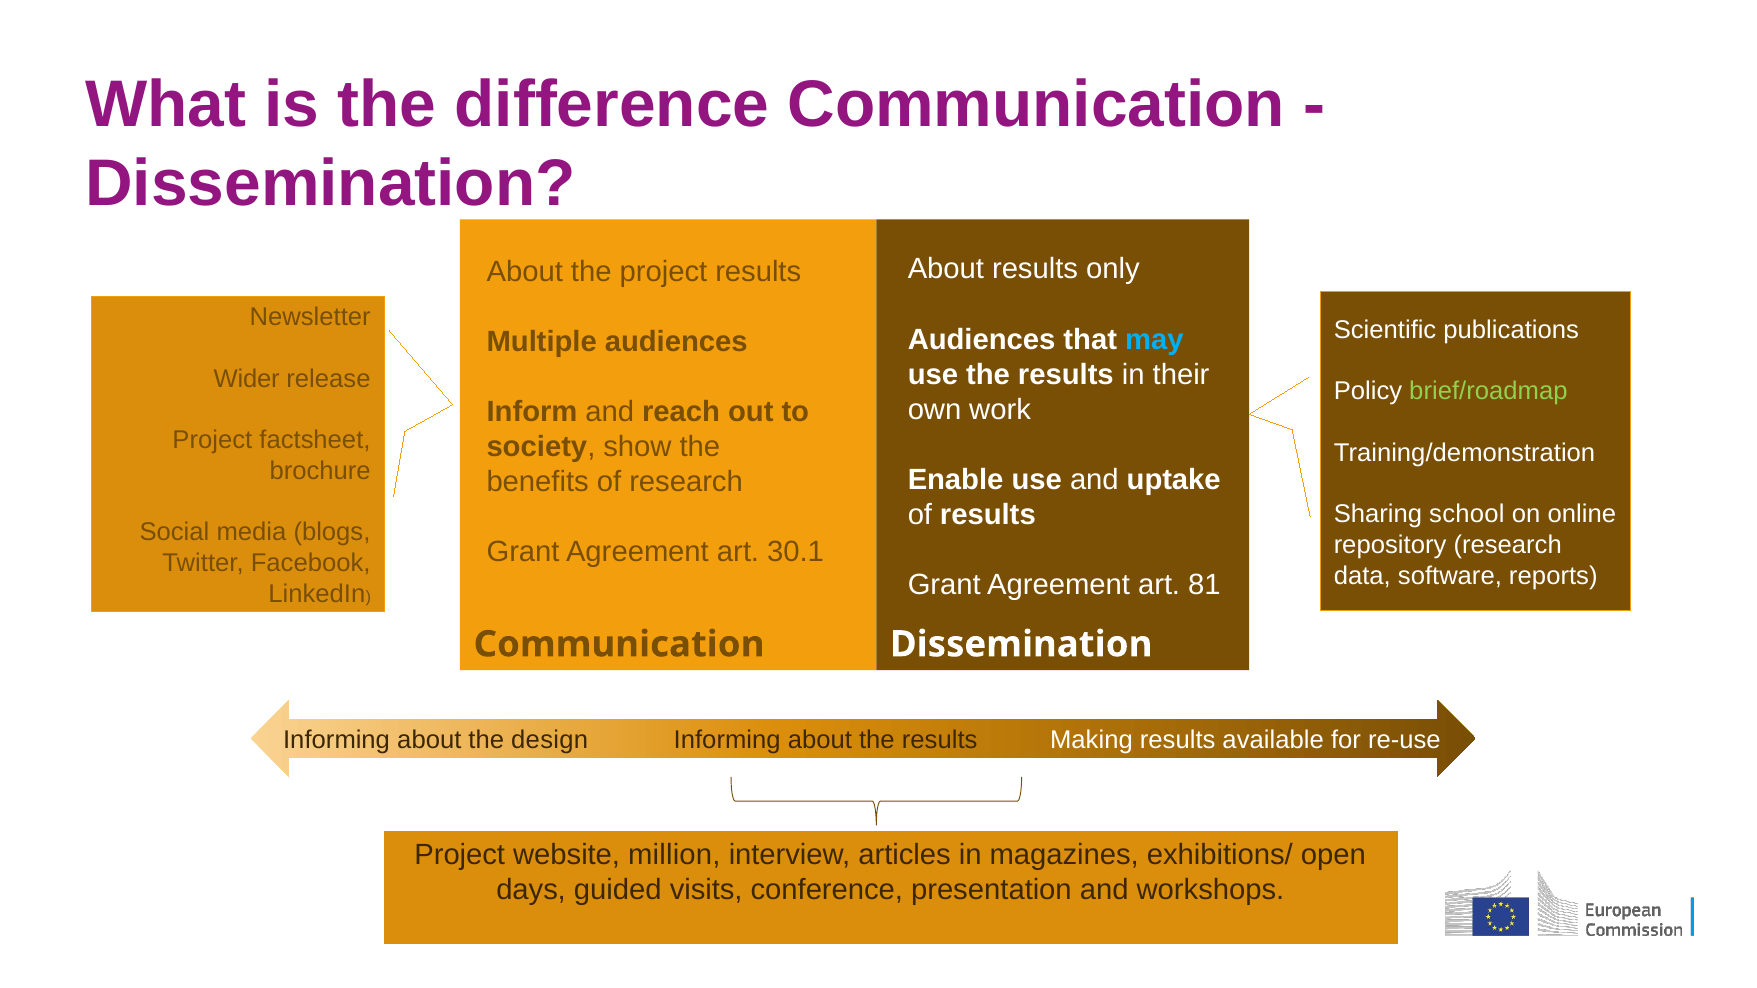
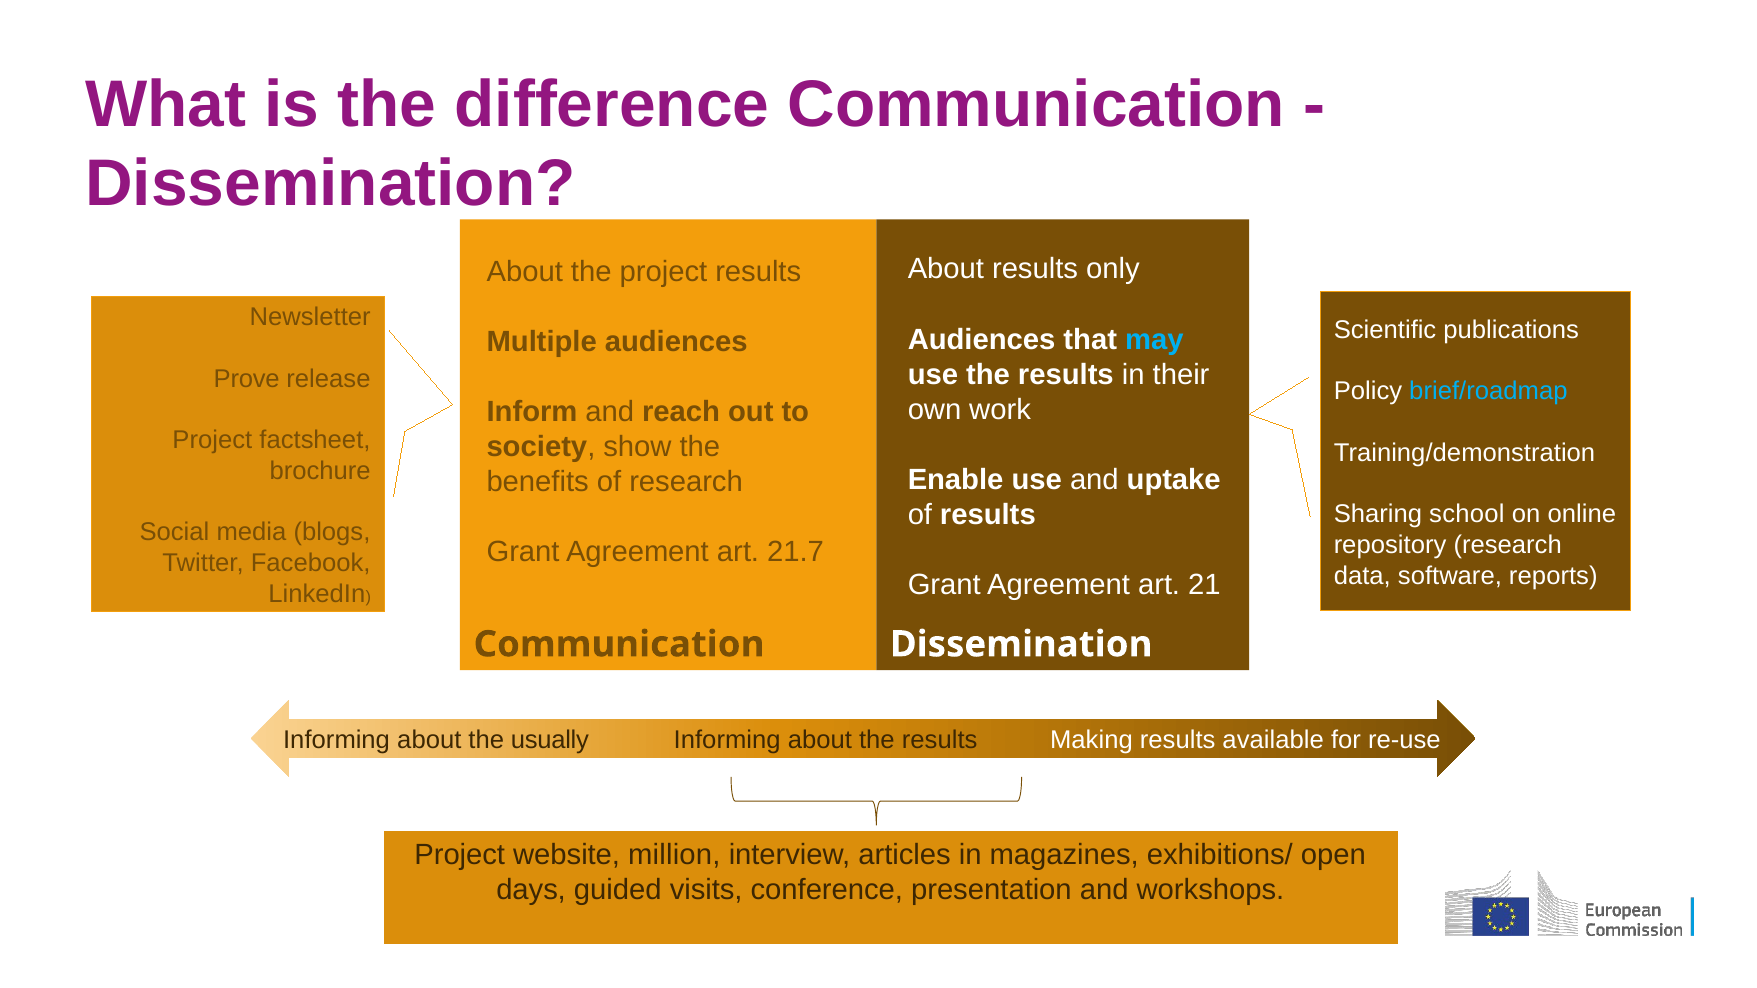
Wider: Wider -> Prove (247, 379)
brief/roadmap colour: light green -> light blue (1488, 392)
30.1: 30.1 -> 21.7 (795, 553)
81: 81 -> 21 (1204, 585)
design: design -> usually (550, 740)
